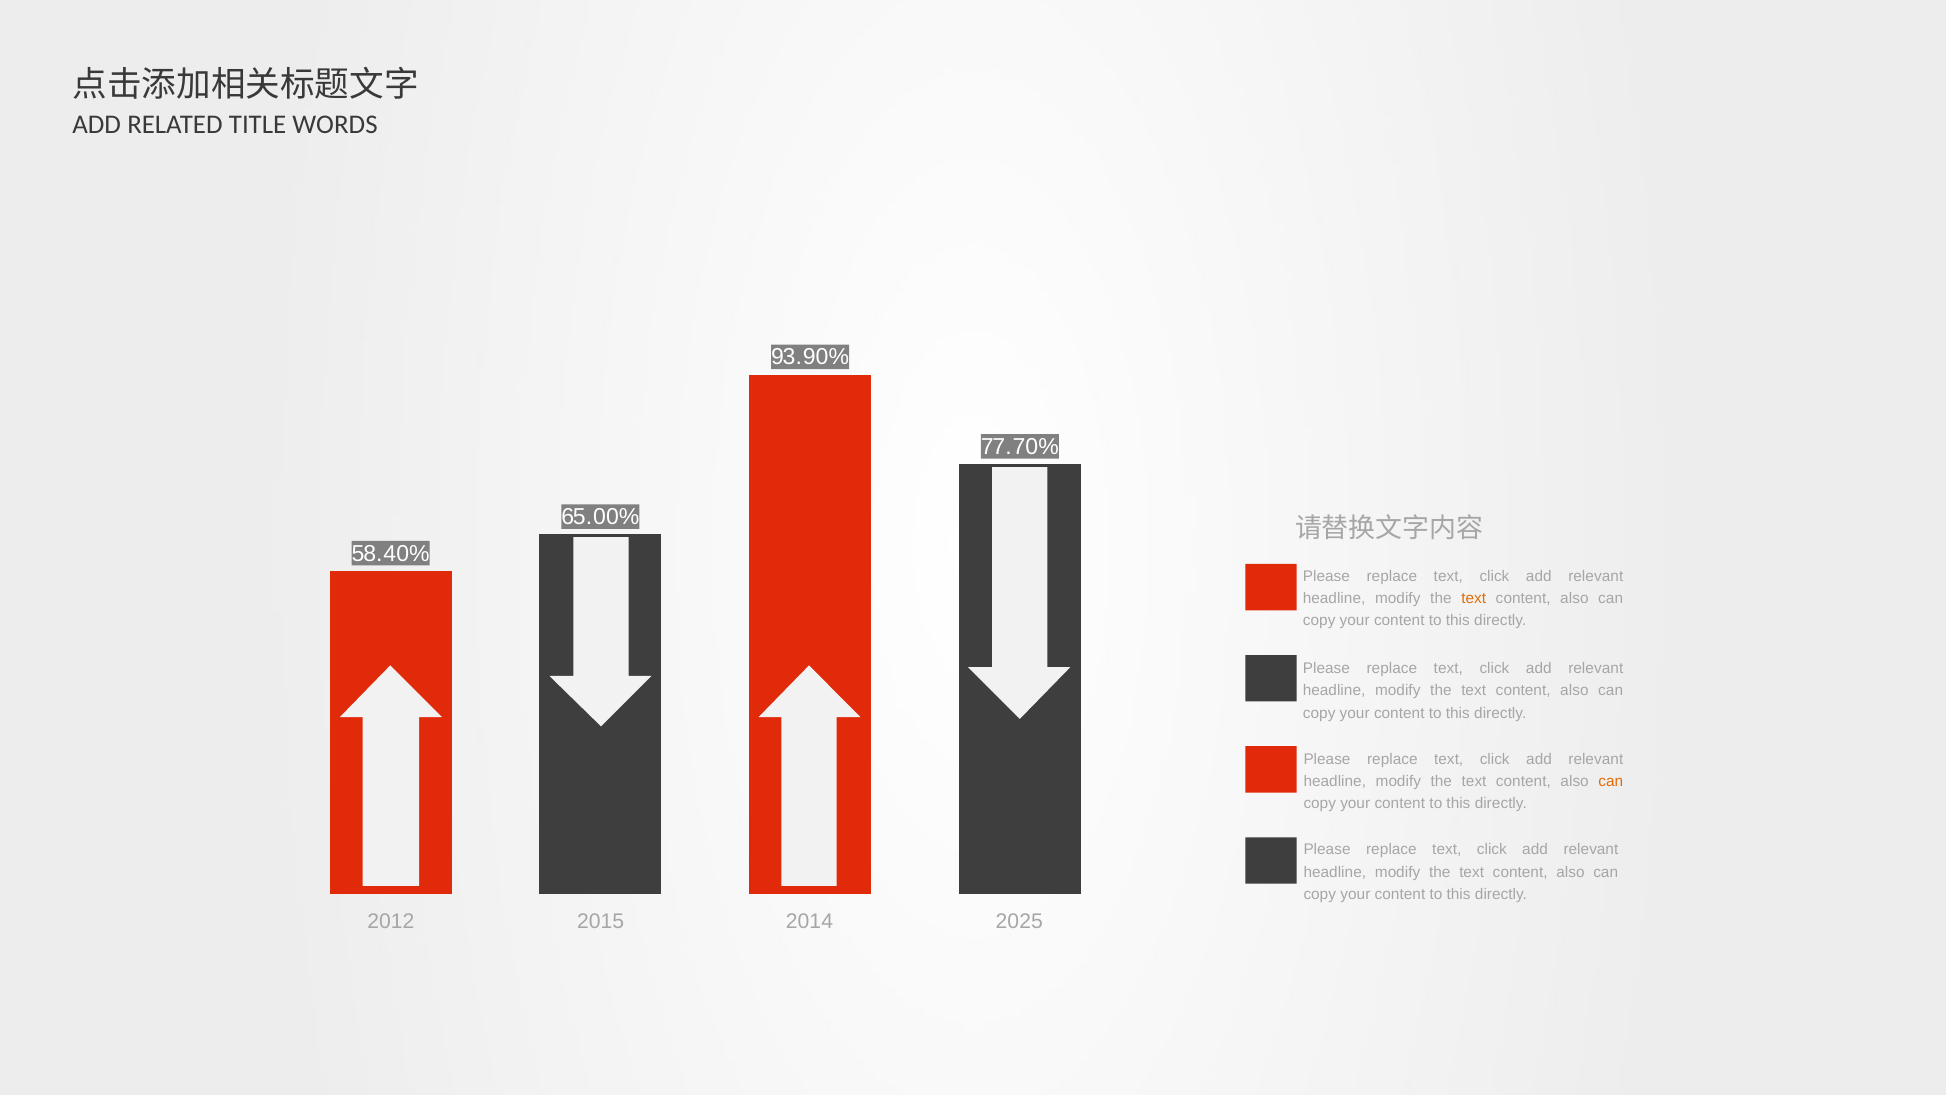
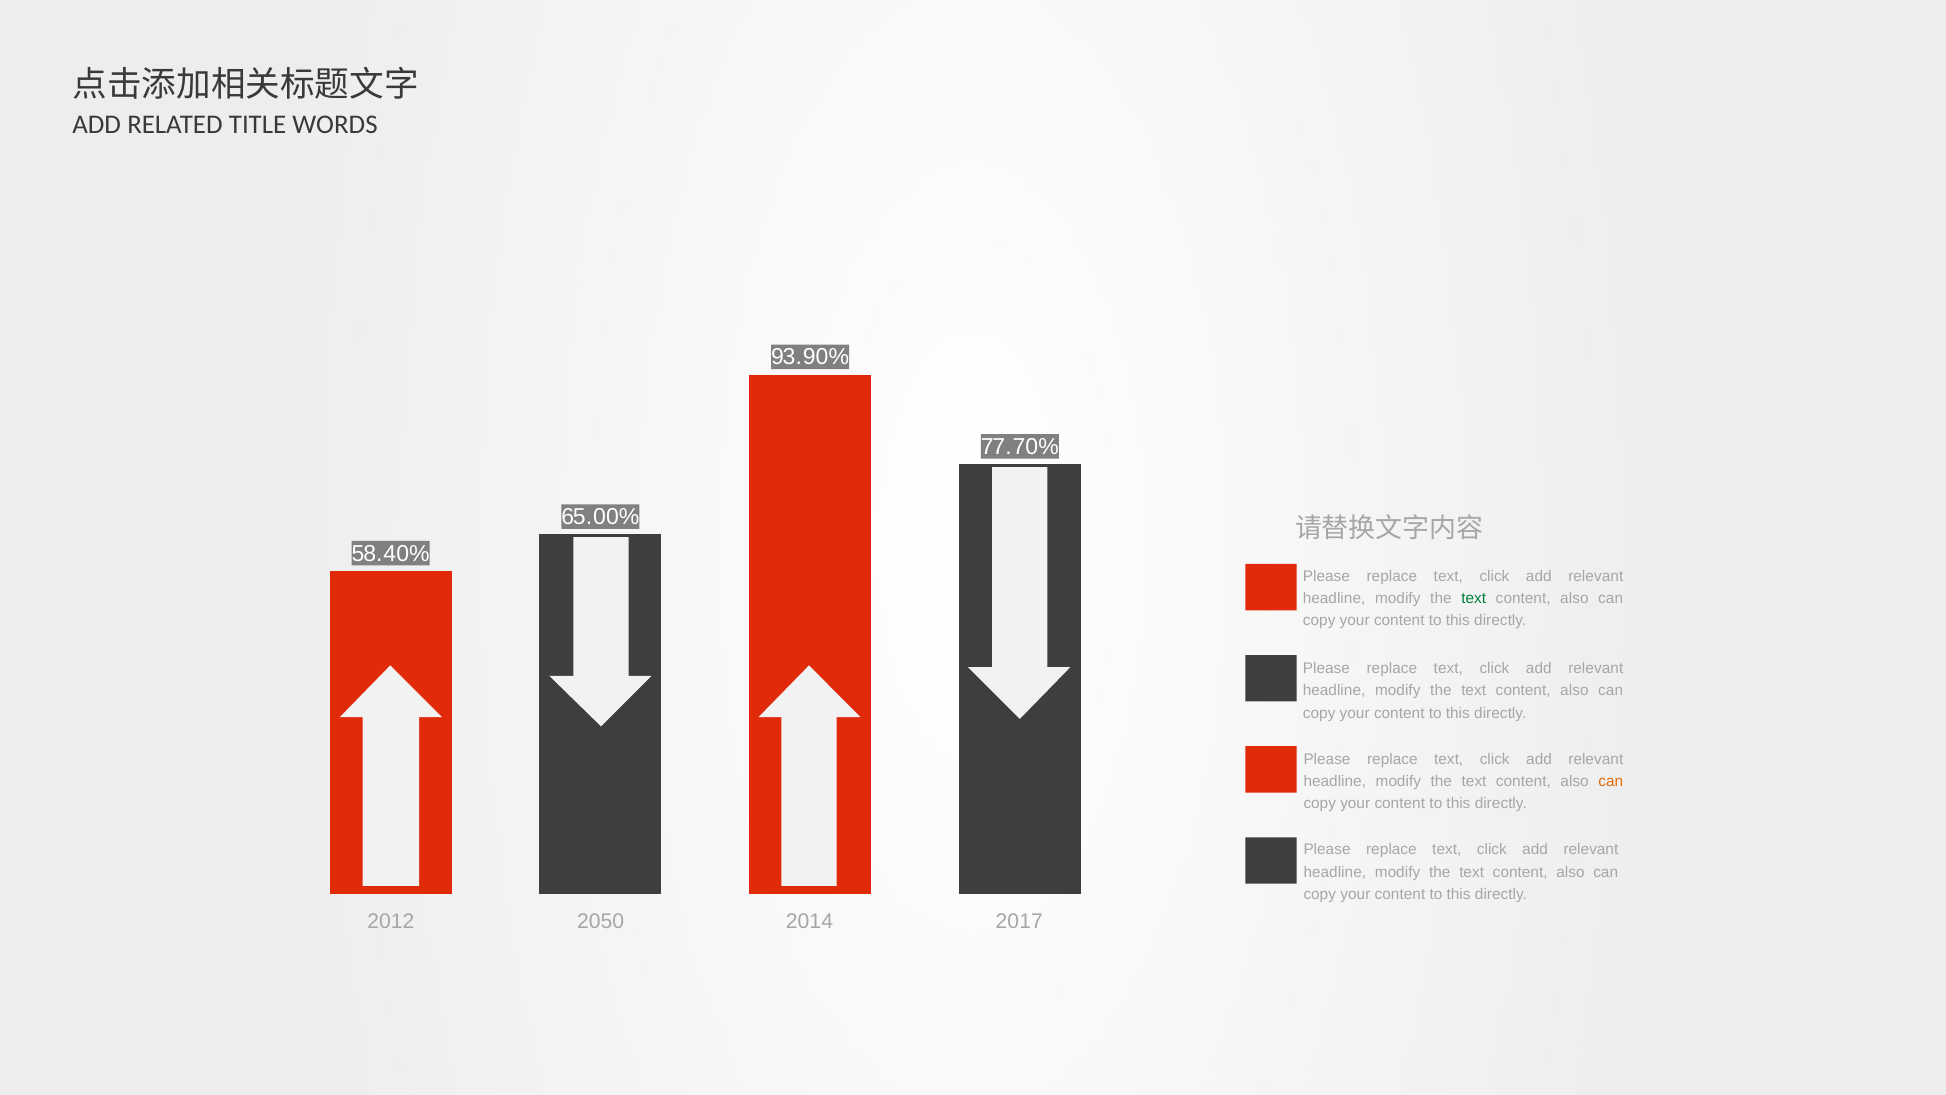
text colour: orange -> green (1474, 598)
2015: 2015 -> 2050 (601, 921)
2025: 2025 -> 2017 (1019, 921)
